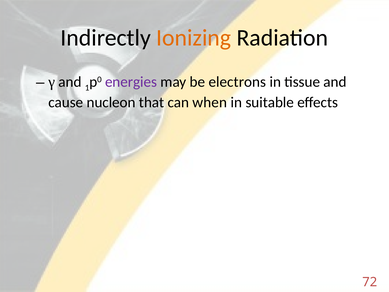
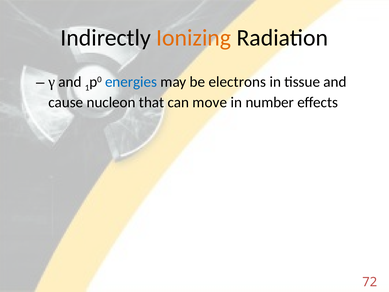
energies colour: purple -> blue (131, 82)
when: when -> move (210, 102)
suitable: suitable -> number (270, 102)
